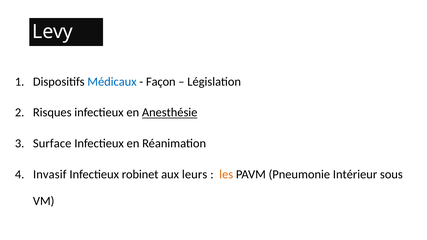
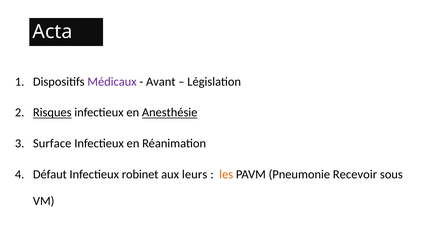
Levy: Levy -> Acta (53, 32)
Médicaux colour: blue -> purple (112, 82)
Façon: Façon -> Avant (161, 82)
Risques underline: none -> present (52, 113)
Invasif: Invasif -> Défaut (50, 174)
Intérieur: Intérieur -> Recevoir (355, 174)
